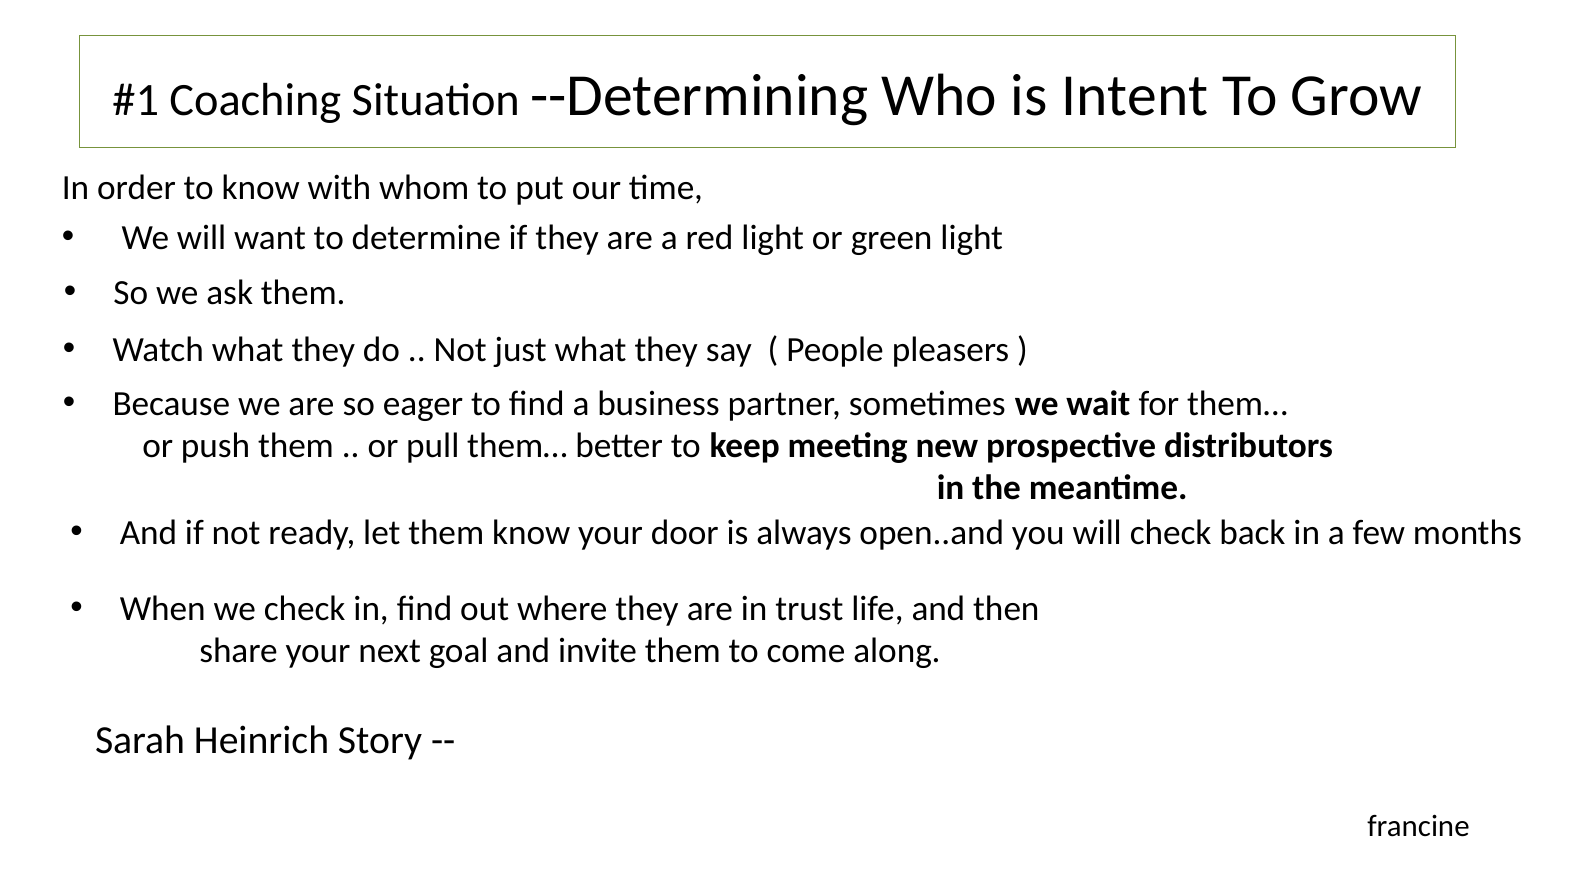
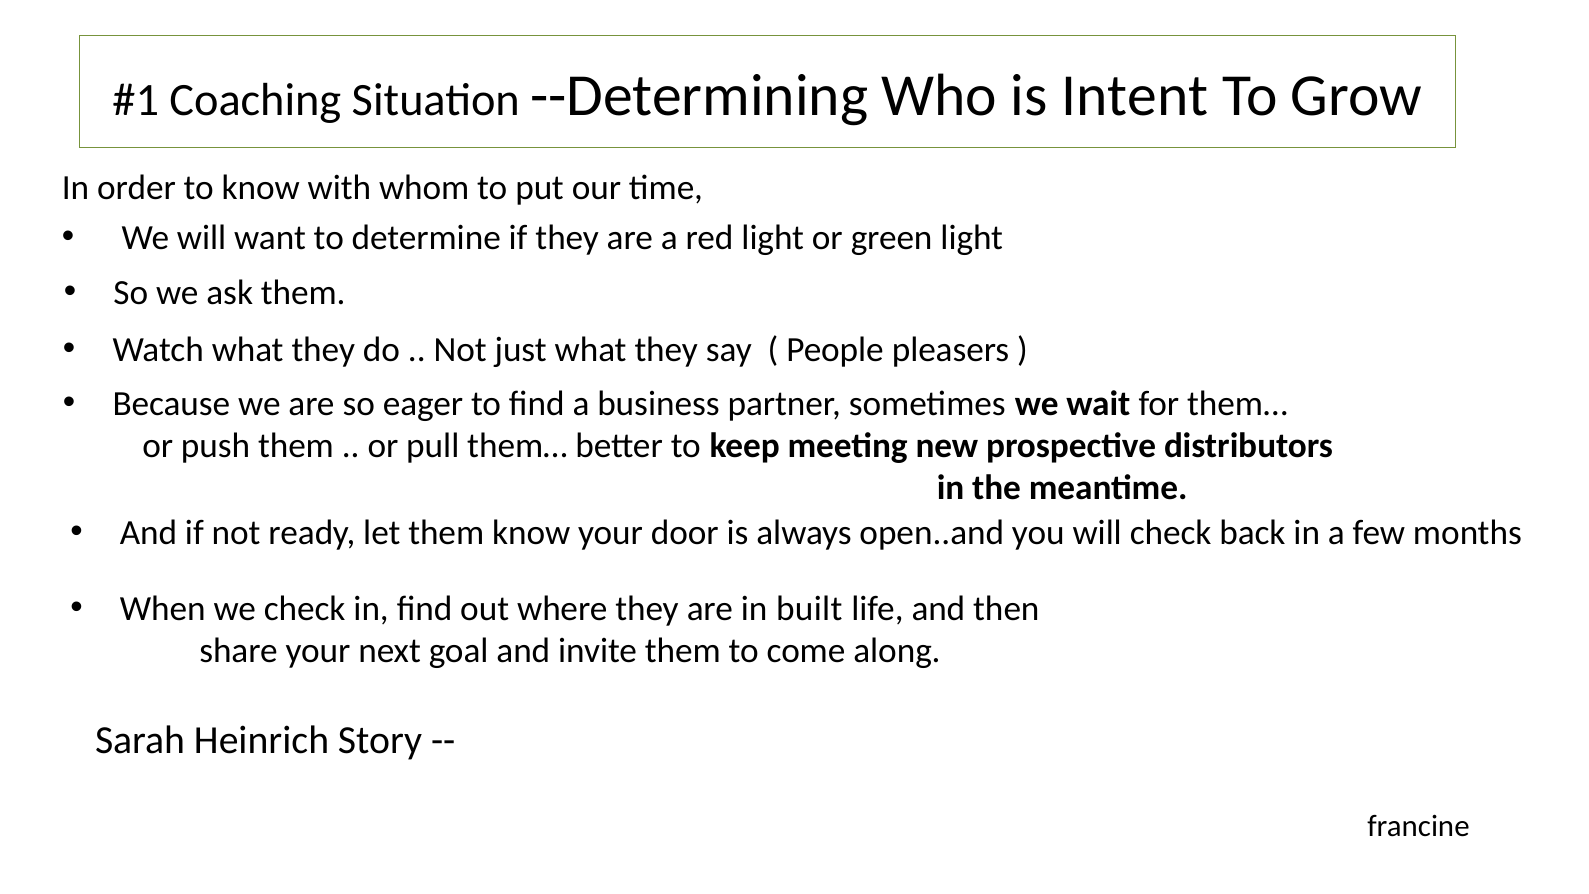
trust: trust -> built (809, 609)
